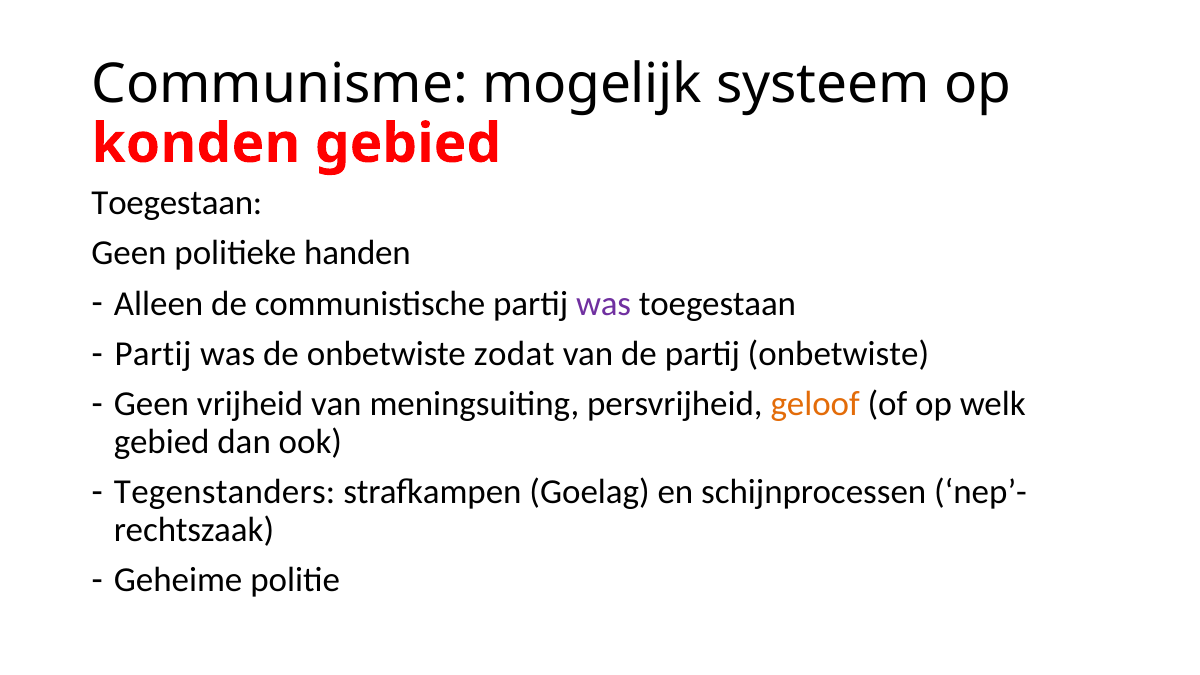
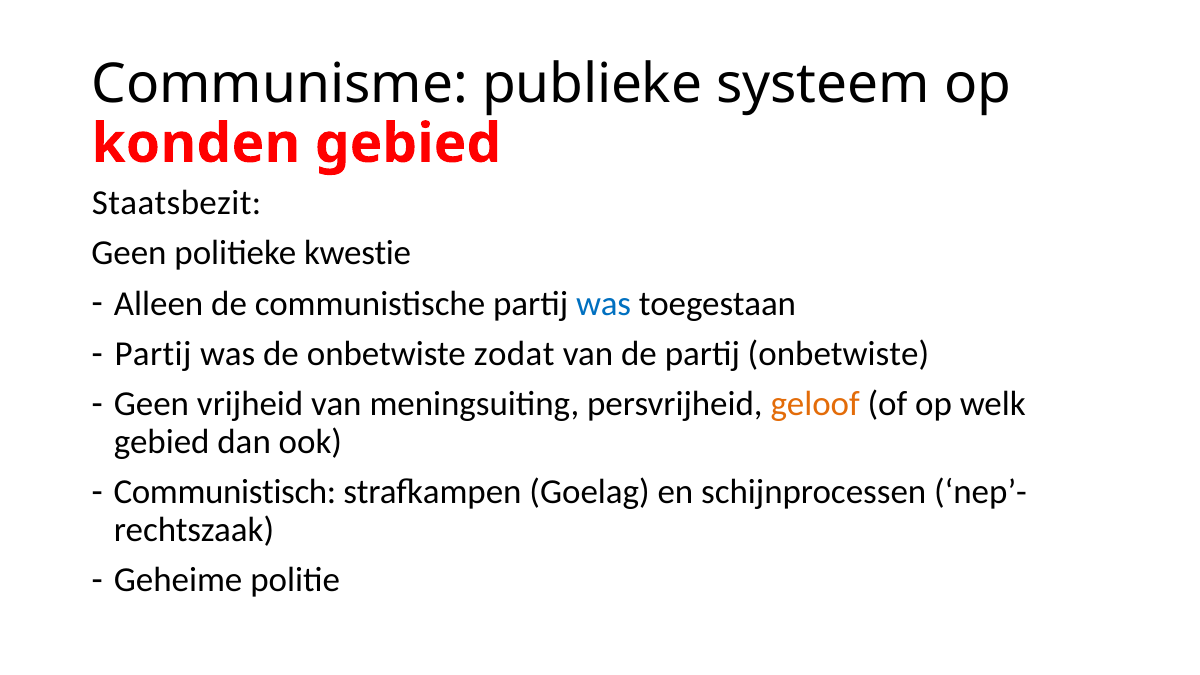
mogelijk: mogelijk -> publieke (592, 84)
Toegestaan: Toegestaan -> Staatsbezit (177, 203)
handen: handen -> kwestie (358, 253)
was colour: purple -> blue (604, 304)
Tegenstanders: Tegenstanders -> Communistisch (225, 492)
